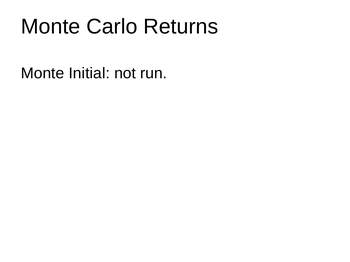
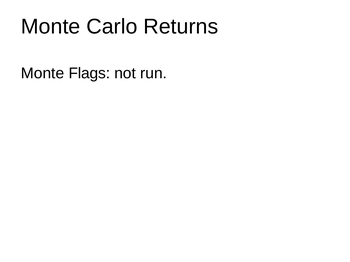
Initial: Initial -> Flags (89, 73)
